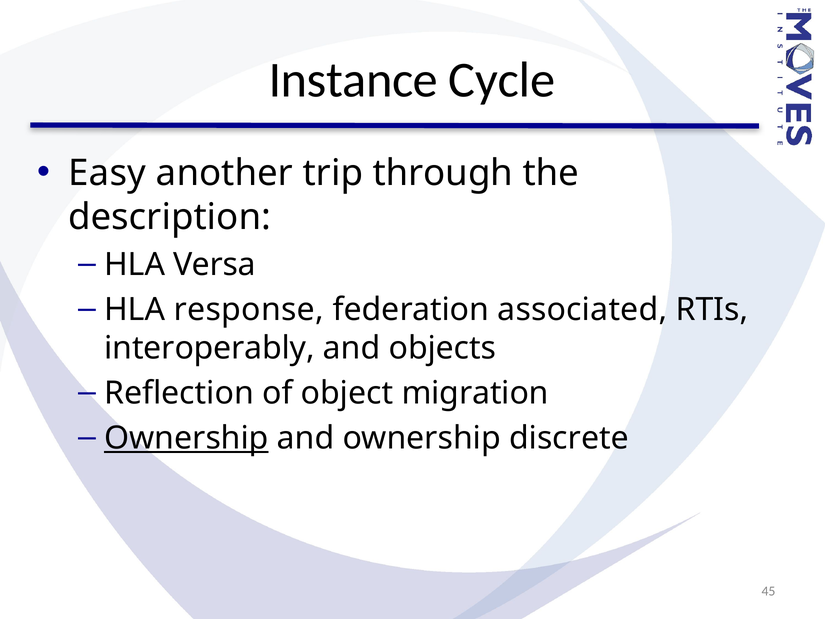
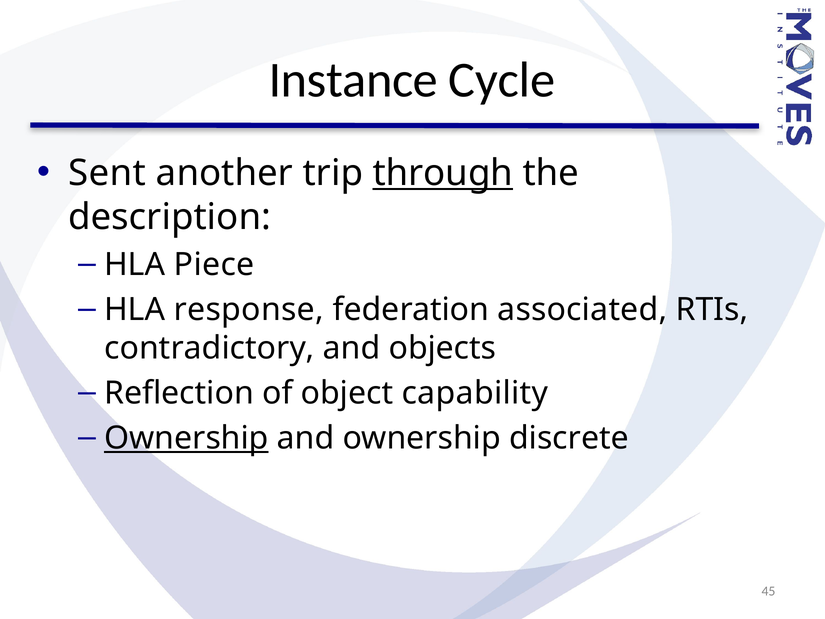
Easy: Easy -> Sent (107, 173)
through underline: none -> present (443, 173)
Versa: Versa -> Piece (214, 264)
interoperably: interoperably -> contradictory (209, 348)
migration: migration -> capability (475, 393)
